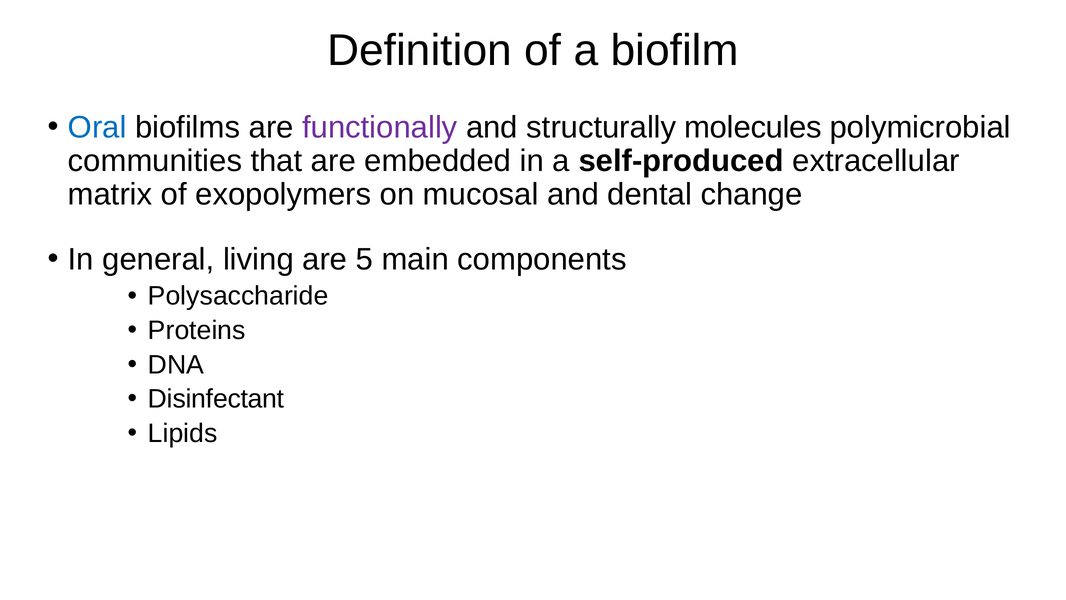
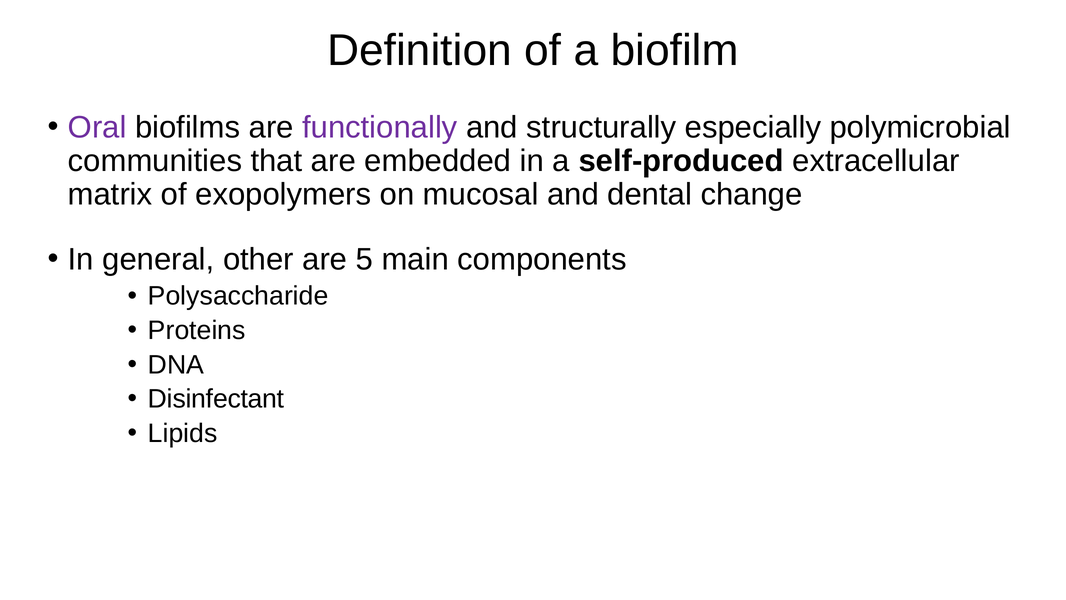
Oral colour: blue -> purple (97, 127)
molecules: molecules -> especially (753, 127)
living: living -> other (258, 259)
